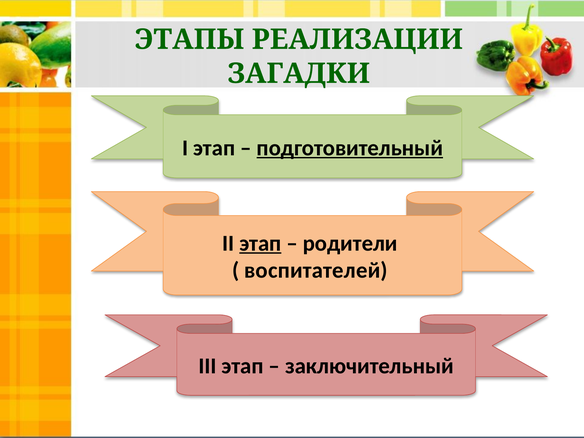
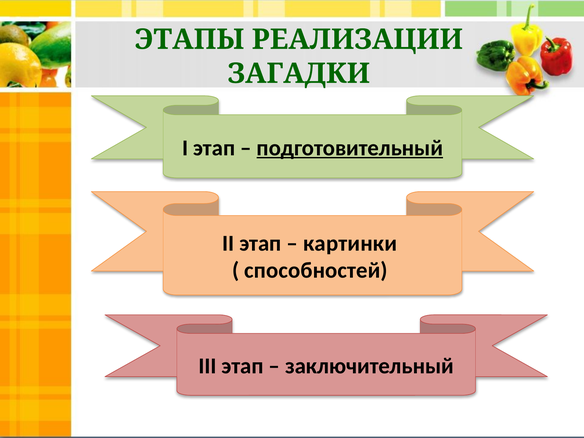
этап underline: present -> none (260, 243)
родители: родители -> картинки (350, 243)
воспитателей: воспитателей -> способностей (316, 270)
